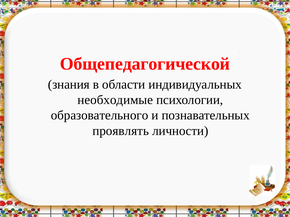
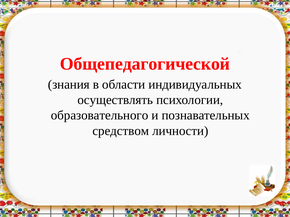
необходимые: необходимые -> осуществлять (115, 100)
проявлять: проявлять -> средством (121, 131)
